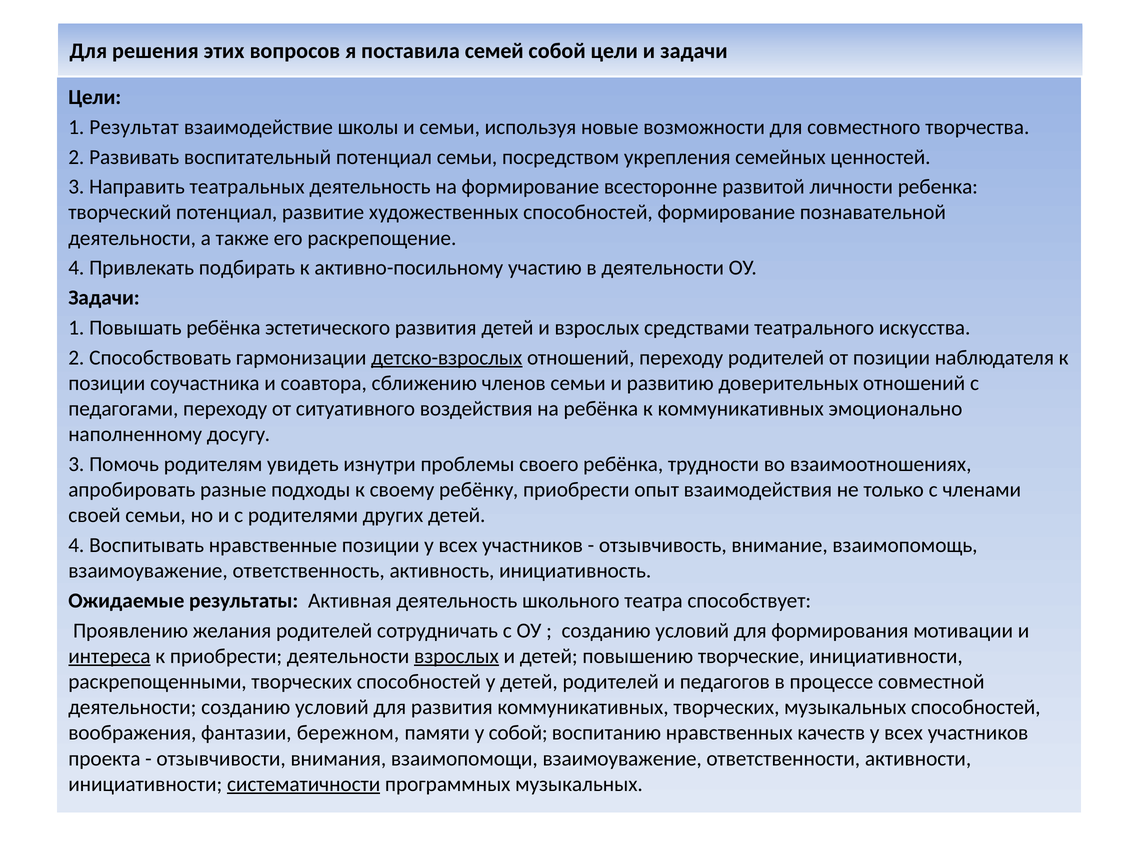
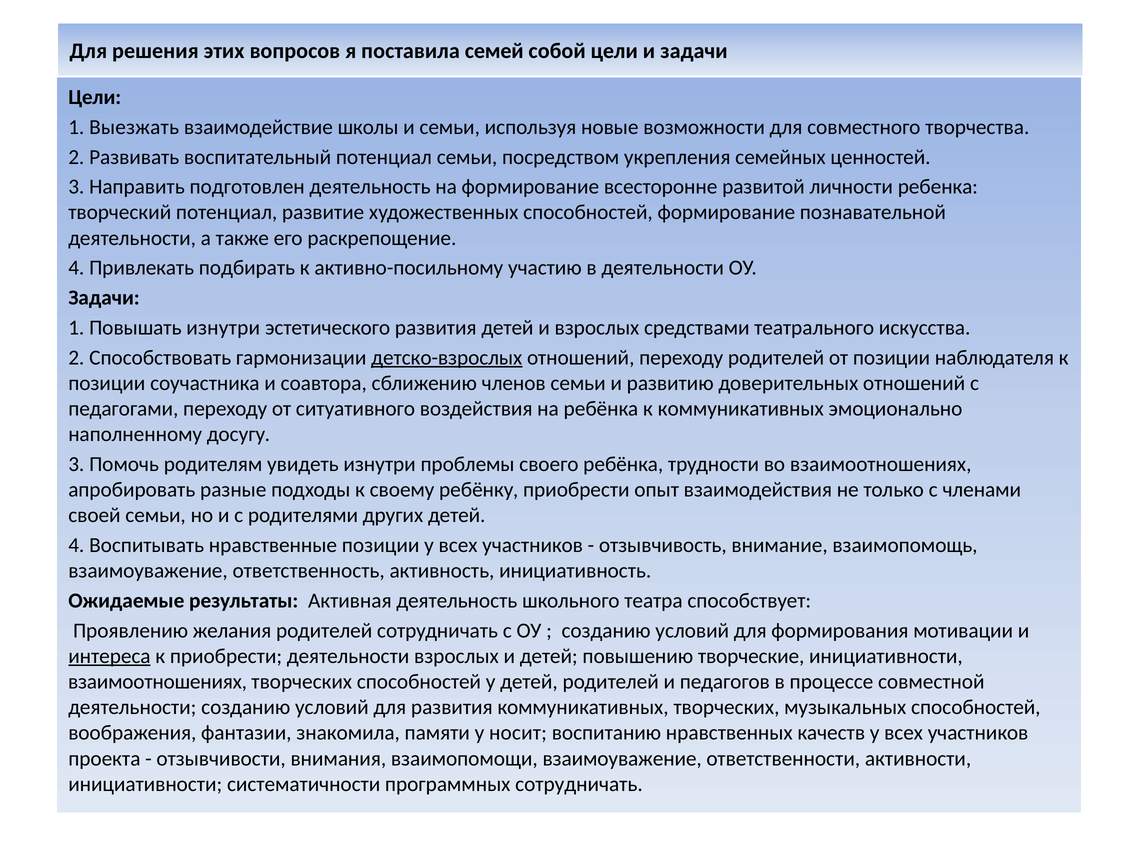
Результат: Результат -> Выезжать (134, 127)
театральных: театральных -> подготовлен (247, 187)
Повышать ребёнка: ребёнка -> изнутри (223, 327)
взрослых underline: present -> none (456, 656)
раскрепощенными: раскрепощенными -> взаимоотношениях (158, 681)
бережном: бережном -> знакомила (348, 732)
у собой: собой -> носит (518, 732)
систематичности underline: present -> none (304, 784)
программных музыкальных: музыкальных -> сотрудничать (579, 784)
